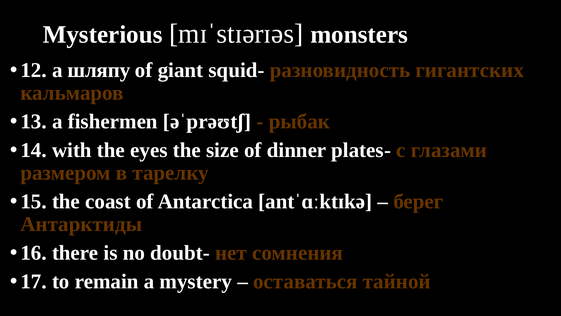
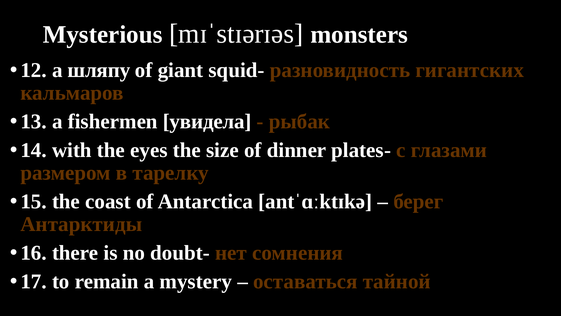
əˈprəʊtʃ: əˈprəʊtʃ -> увидела (207, 121)
